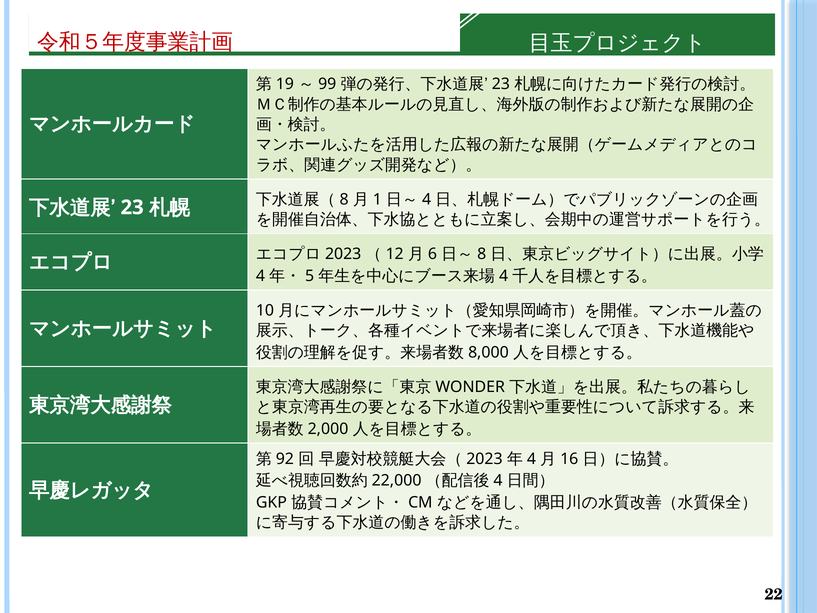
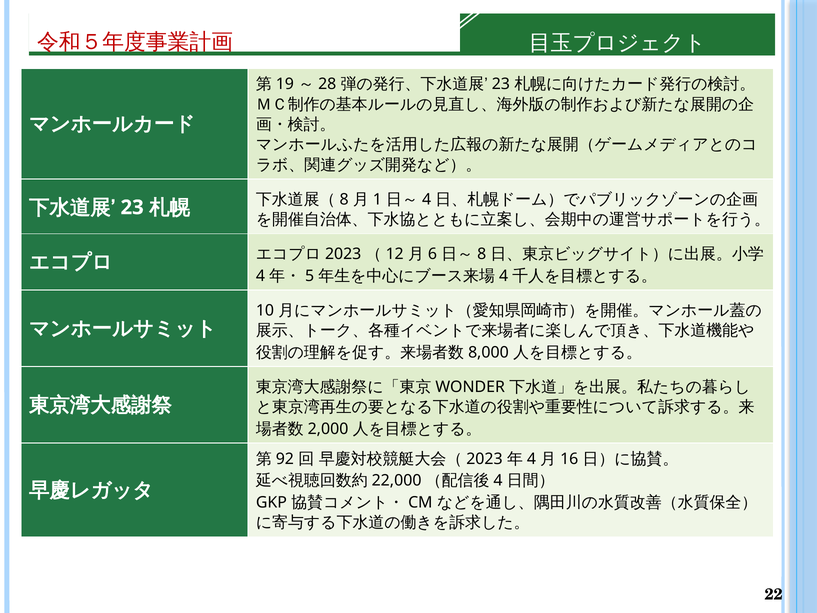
99: 99 -> 28 (327, 84)
